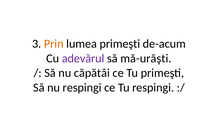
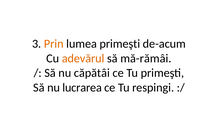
adevărul colour: purple -> orange (83, 58)
mă-urăşti: mă-urăşti -> mă-rămâi (146, 58)
nu respingi: respingi -> lucrarea (82, 87)
